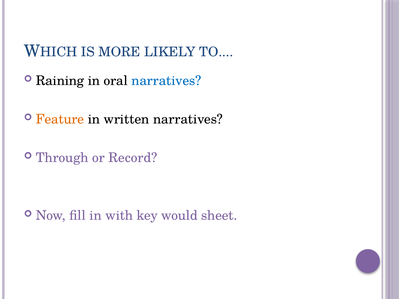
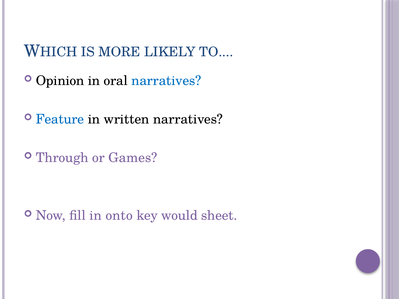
Raining: Raining -> Opinion (60, 81)
Feature colour: orange -> blue (60, 119)
Record: Record -> Games (133, 158)
with: with -> onto (119, 216)
